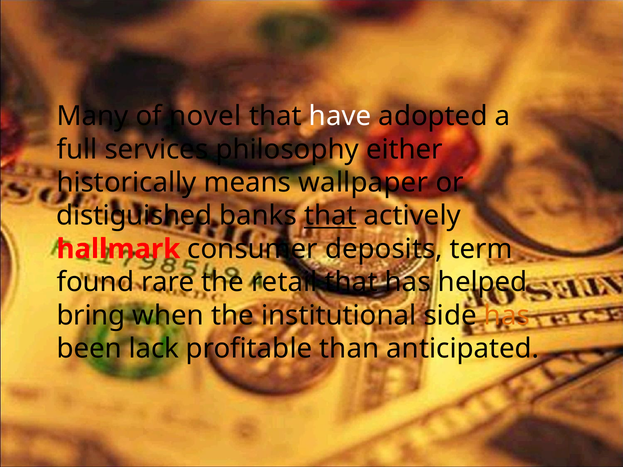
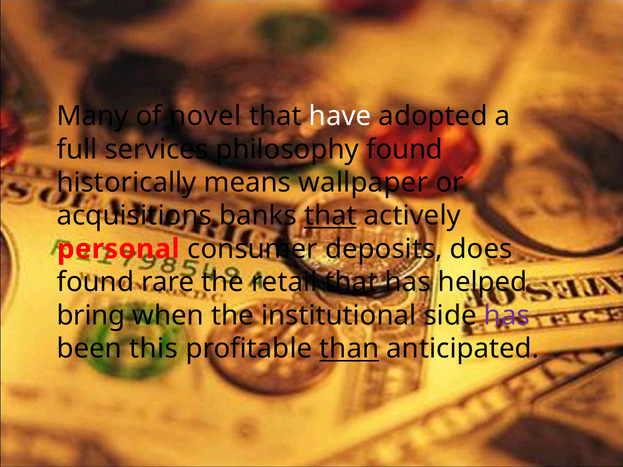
philosophy either: either -> found (405, 149)
distiguished: distiguished -> acquisitions (134, 216)
hallmark: hallmark -> personal (118, 249)
term: term -> does (481, 249)
has colour: orange -> purple (507, 316)
lack: lack -> this (154, 349)
than underline: none -> present (349, 349)
